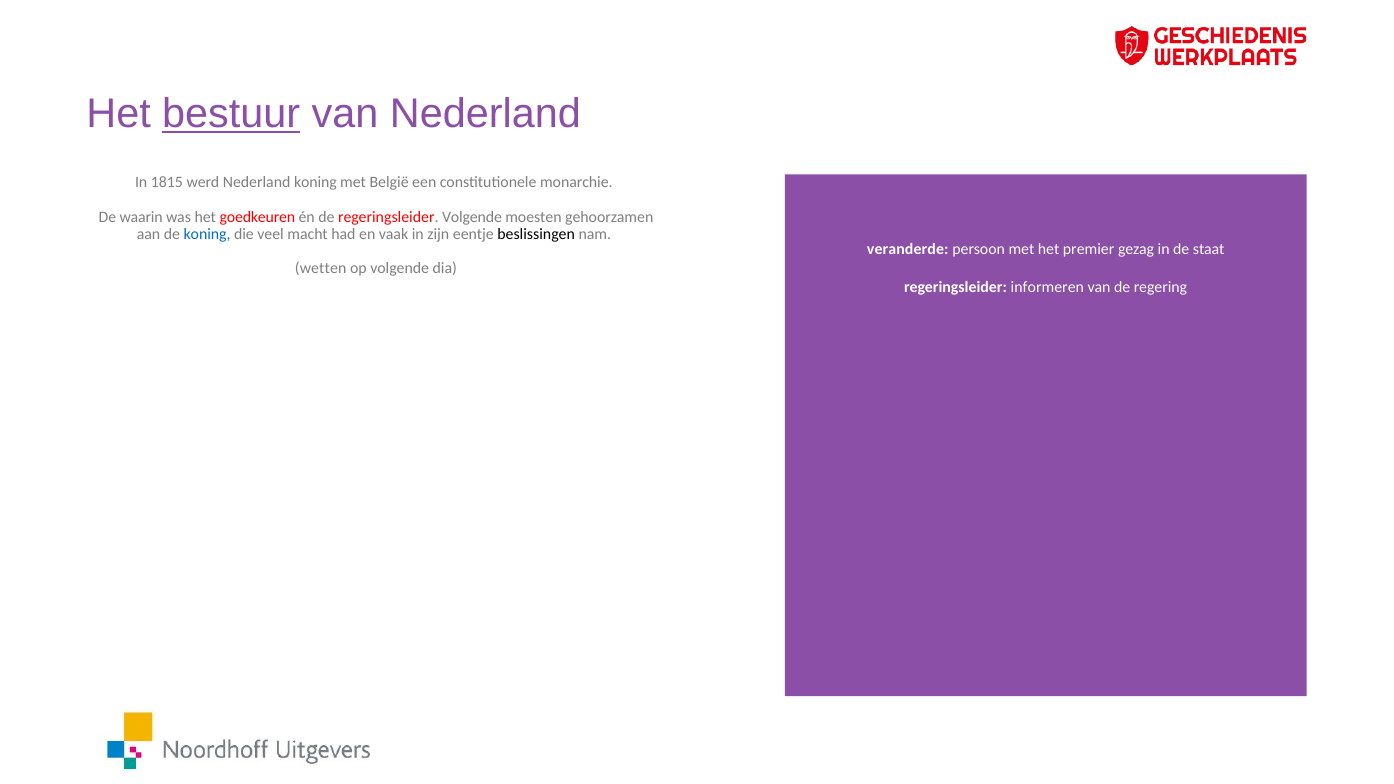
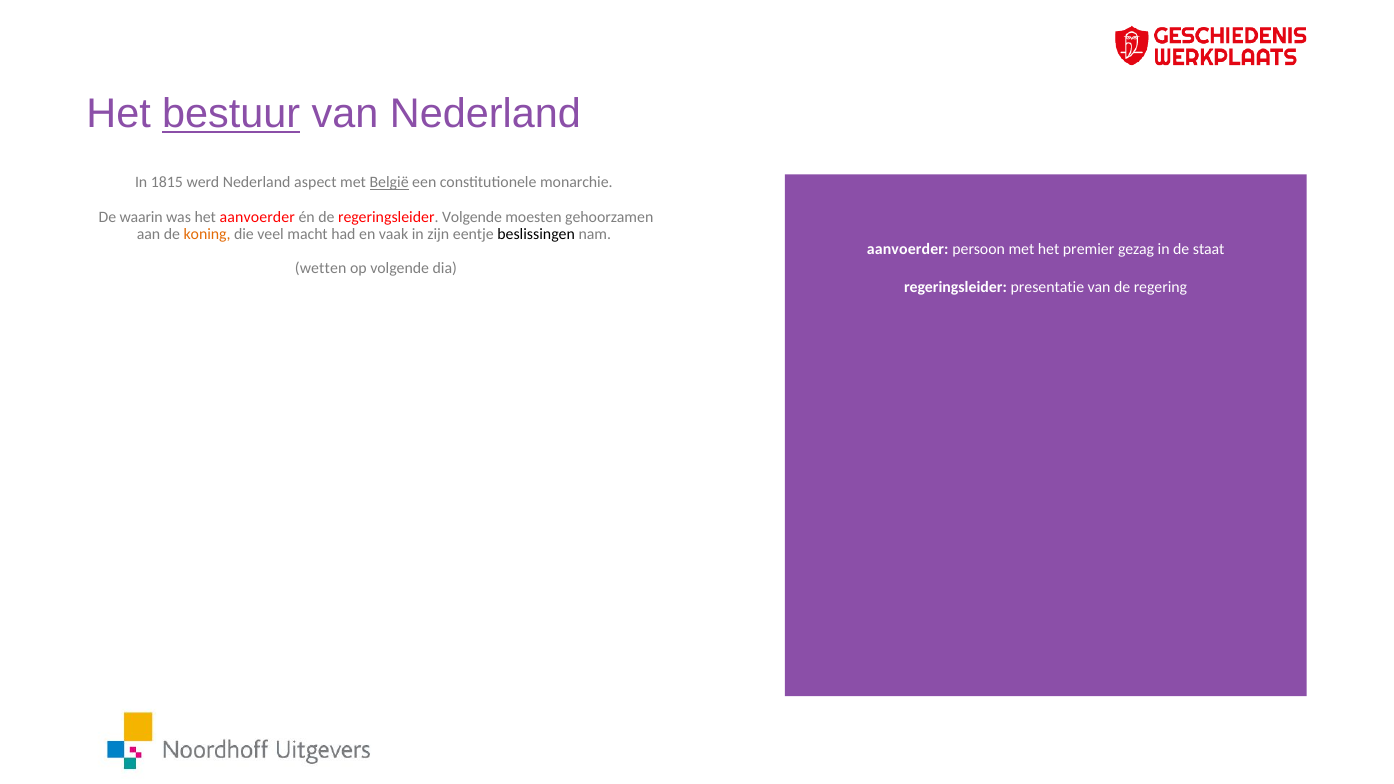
Nederland koning: koning -> aspect (315, 183)
België underline: none -> present (389, 183)
het goedkeuren: goedkeuren -> aanvoerder (257, 217)
koning colour: blue -> orange (207, 234)
veranderde: veranderde -> aanvoerder (908, 249)
informeren: informeren -> presentatie (1047, 287)
